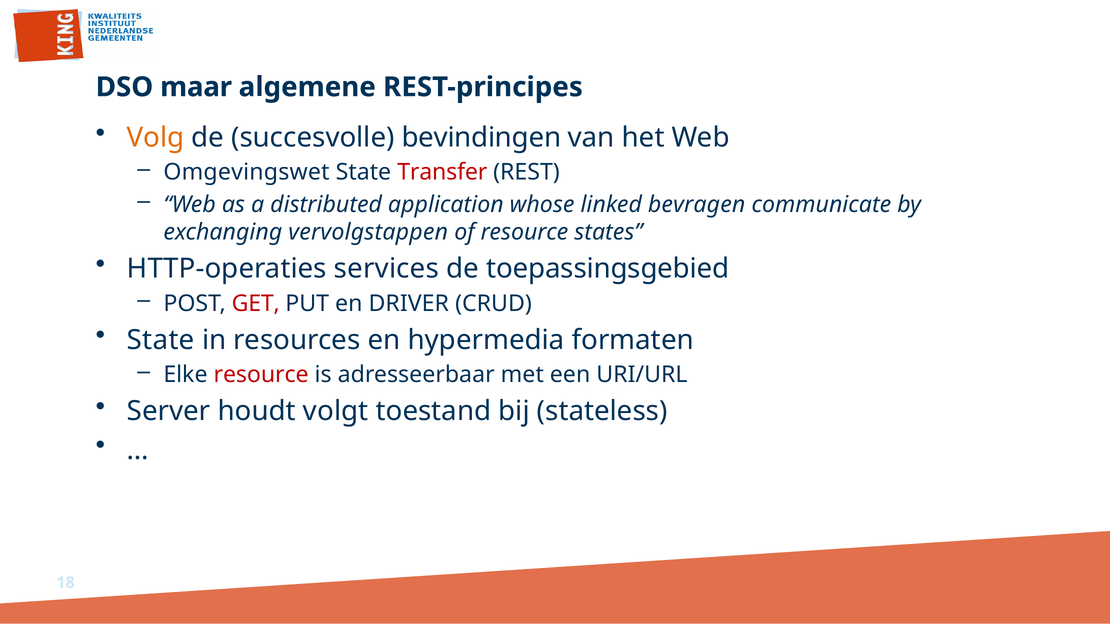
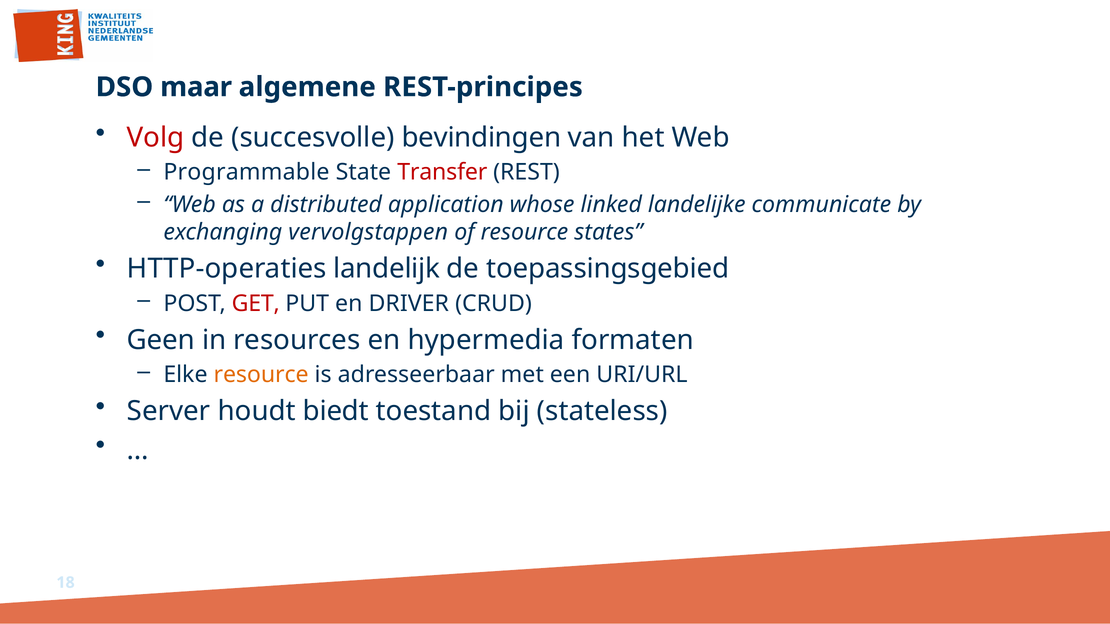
Volg colour: orange -> red (156, 137)
Omgevingswet: Omgevingswet -> Programmable (246, 172)
bevragen: bevragen -> landelijke (697, 205)
services: services -> landelijk (387, 269)
State: State -> Geen (161, 340)
resource colour: red -> orange (261, 375)
volgt: volgt -> biedt (336, 411)
